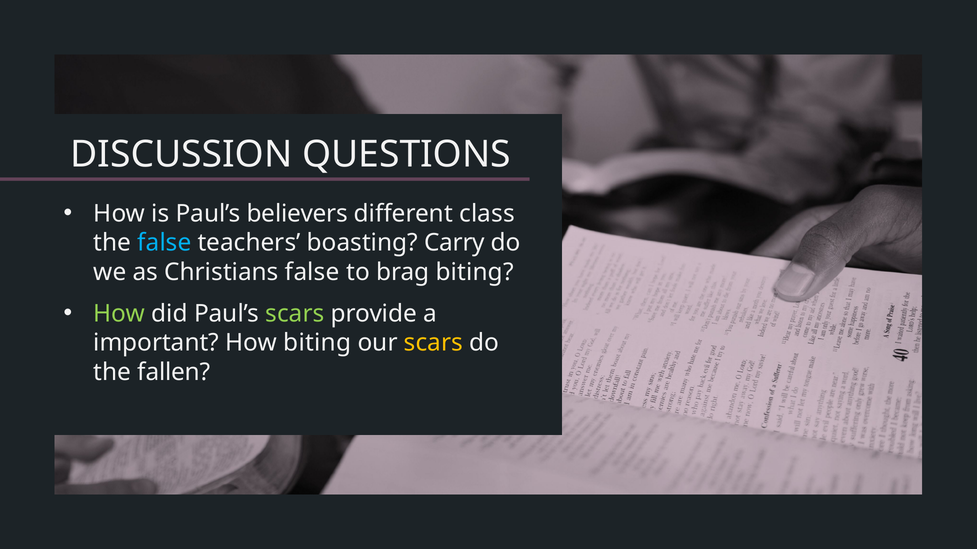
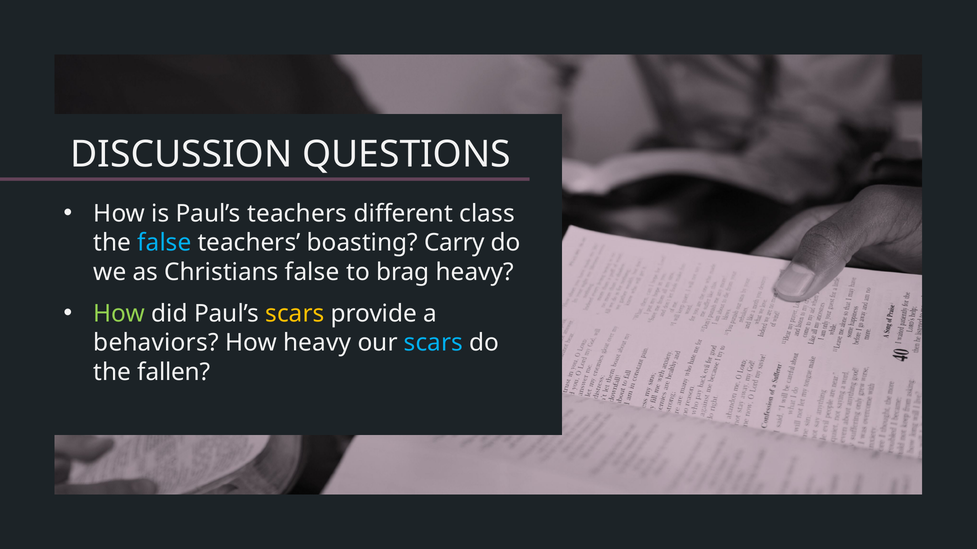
Paul’s believers: believers -> teachers (297, 214)
brag biting: biting -> heavy (475, 272)
scars colour: light green -> yellow (295, 314)
important: important -> behaviors (156, 343)
How biting: biting -> heavy (317, 343)
scars colour: yellow -> light blue (433, 343)
